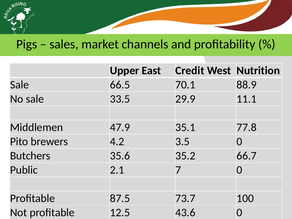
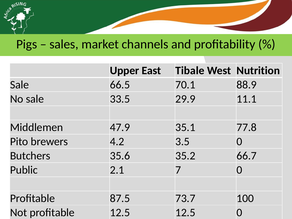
Credit: Credit -> Tibale (190, 71)
12.5 43.6: 43.6 -> 12.5 (185, 212)
